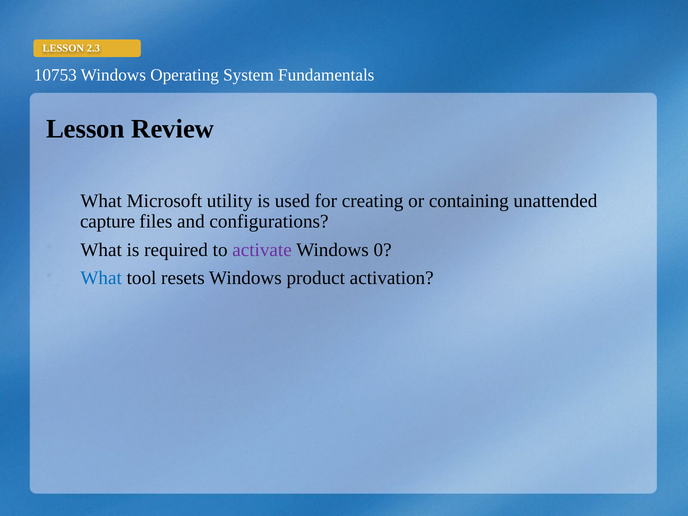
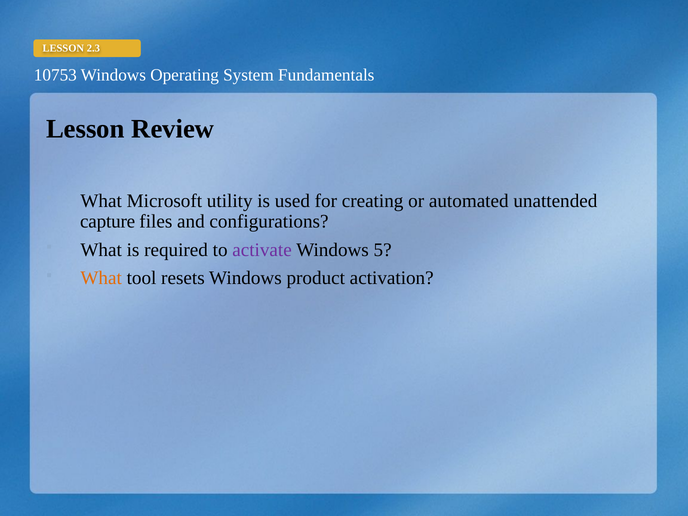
containing: containing -> automated (469, 201)
0: 0 -> 5 (383, 250)
What colour: blue -> orange (101, 278)
